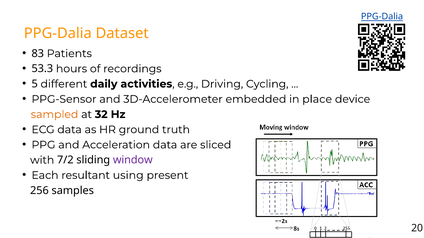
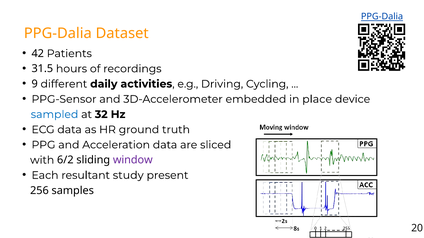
83: 83 -> 42 (38, 54)
53.3: 53.3 -> 31.5 (42, 69)
5: 5 -> 9 (35, 84)
sampled colour: orange -> blue (55, 115)
7/2: 7/2 -> 6/2 (65, 160)
using: using -> study (128, 176)
